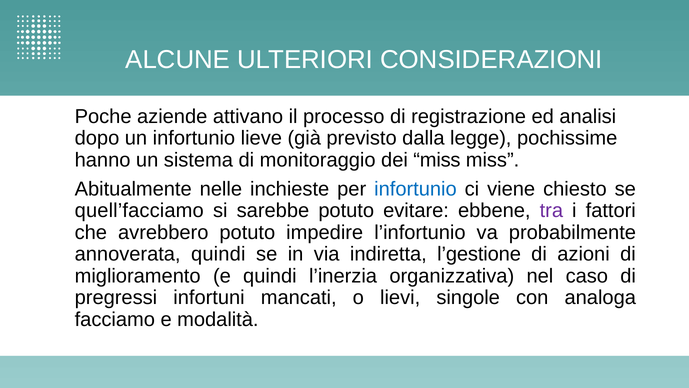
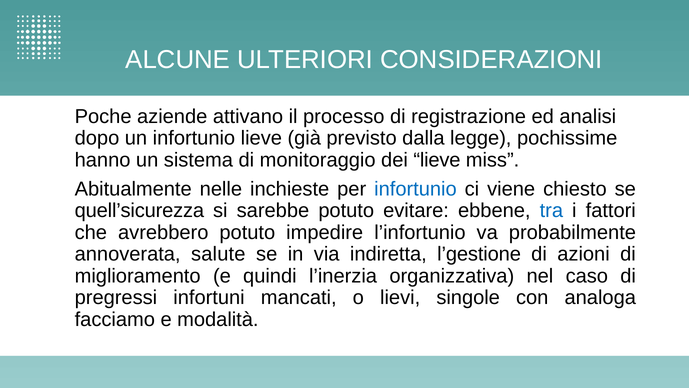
dei miss: miss -> lieve (437, 160)
quell’facciamo: quell’facciamo -> quell’sicurezza (139, 211)
tra colour: purple -> blue (551, 211)
annoverata quindi: quindi -> salute (218, 254)
